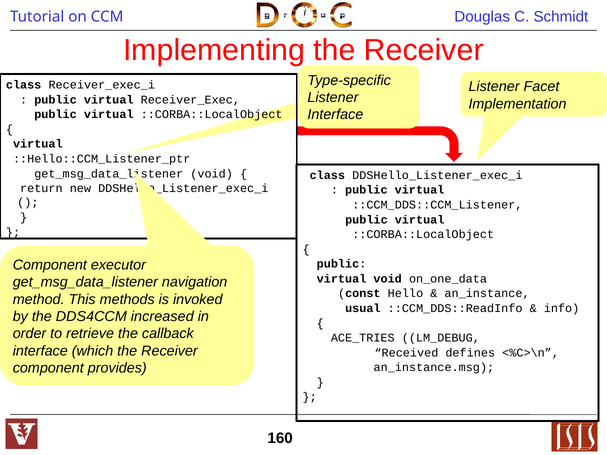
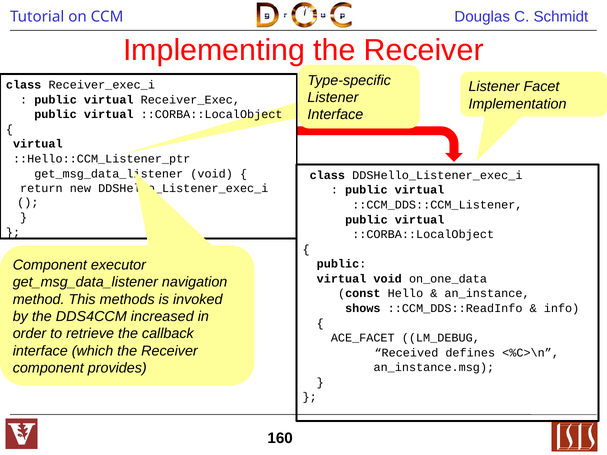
usual: usual -> shows (363, 309)
ACE_TRIES: ACE_TRIES -> ACE_FACET (363, 338)
